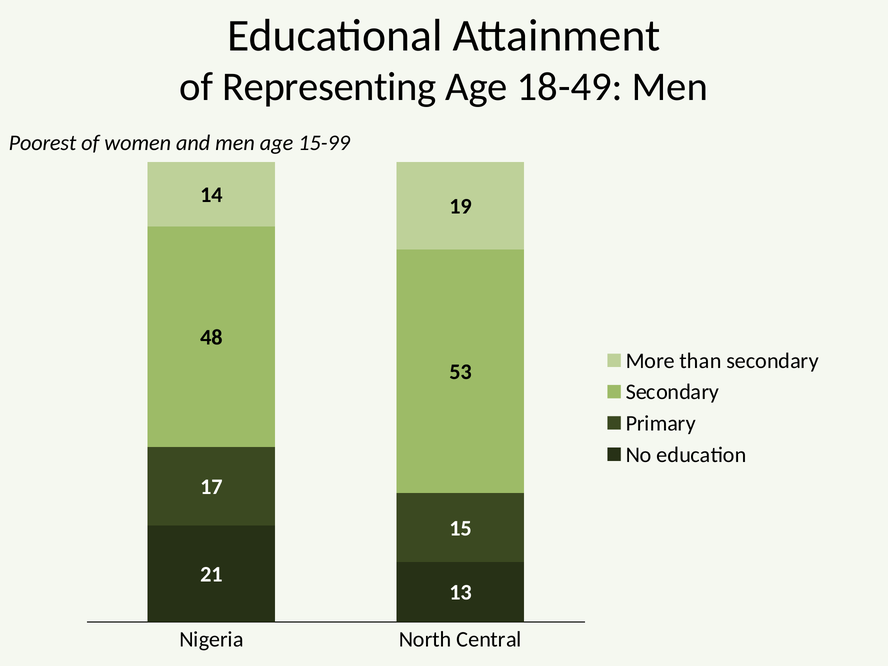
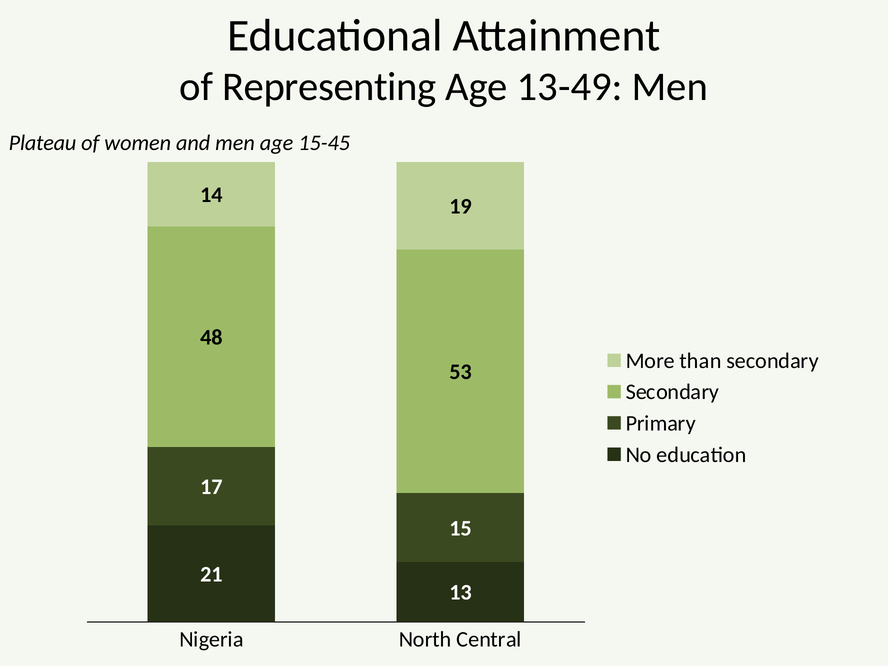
18-49: 18-49 -> 13-49 (570, 87)
Poorest: Poorest -> Plateau (43, 143)
15-99: 15-99 -> 15-45 (324, 143)
